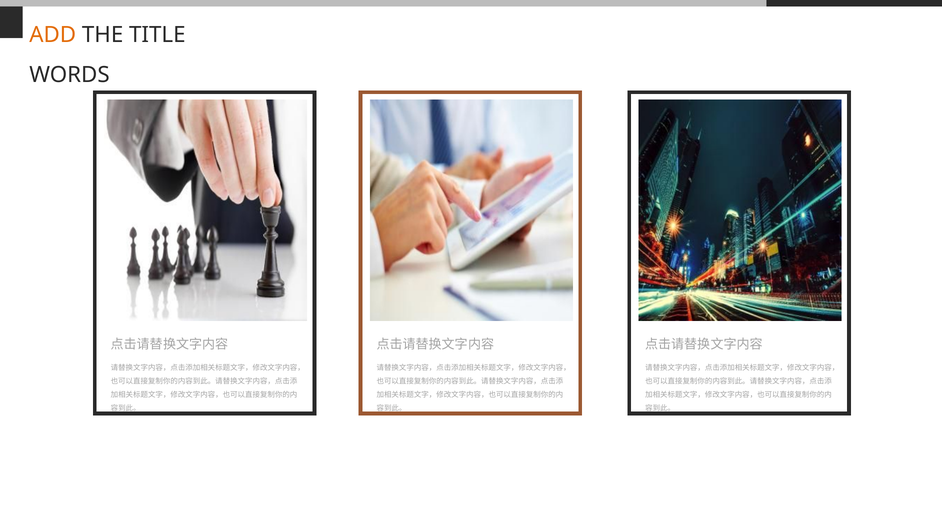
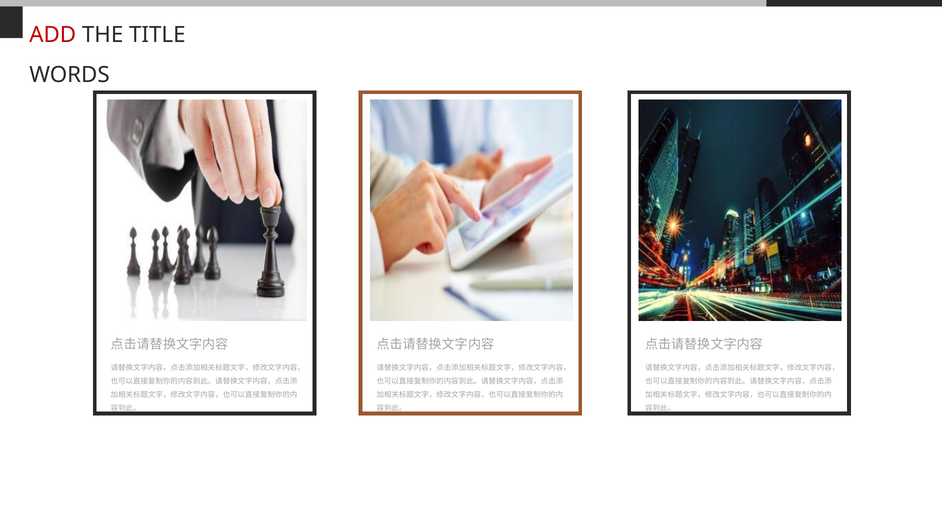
ADD colour: orange -> red (53, 35)
